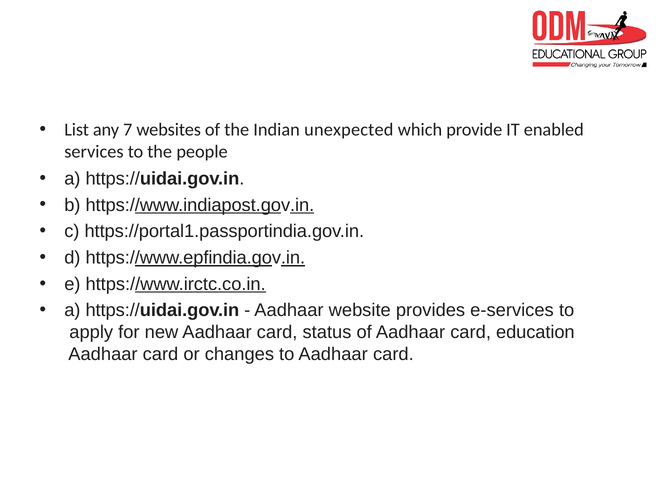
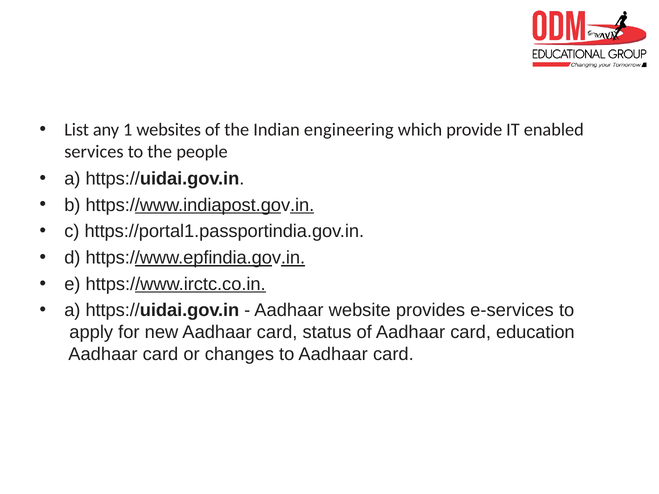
7: 7 -> 1 (128, 130)
unexpected: unexpected -> engineering (349, 130)
